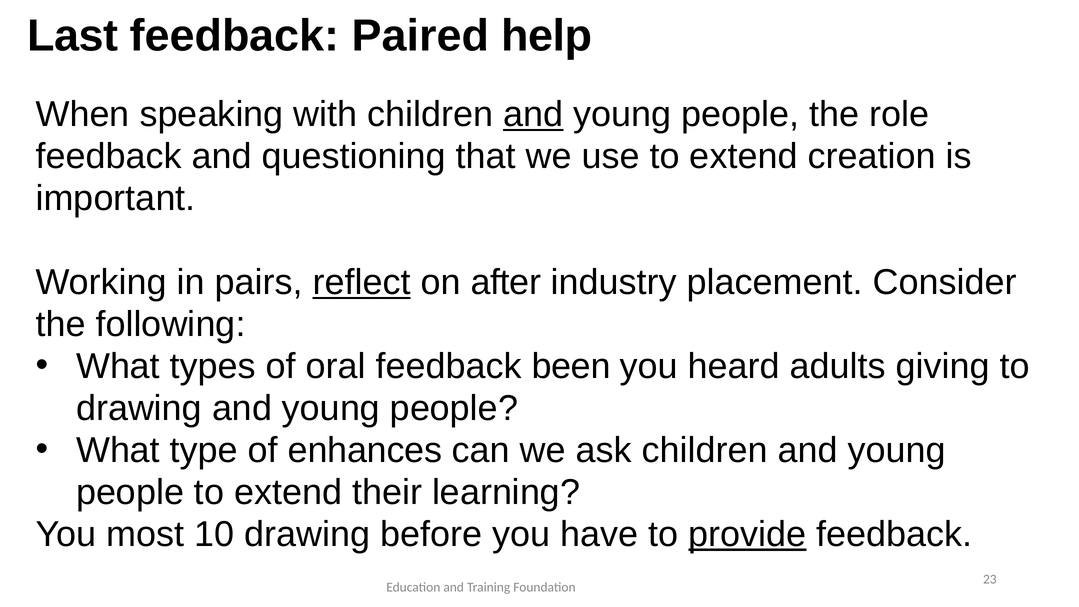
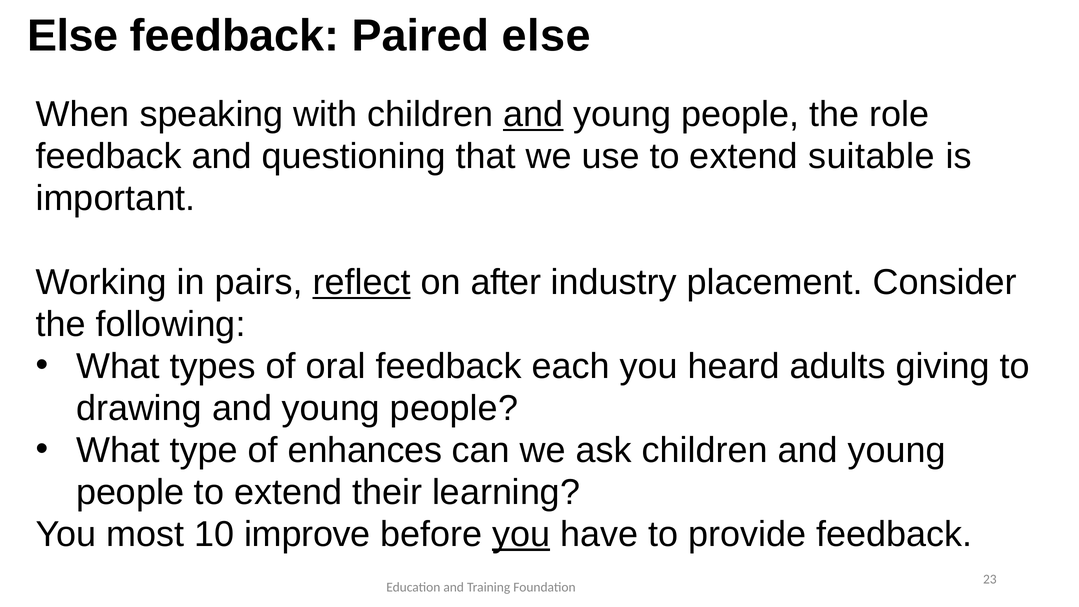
Last: Last -> Else (73, 36)
Paired help: help -> else (546, 36)
creation: creation -> suitable (871, 157)
been: been -> each (571, 366)
10 drawing: drawing -> improve (307, 534)
you underline: none -> present (521, 534)
provide underline: present -> none (747, 534)
